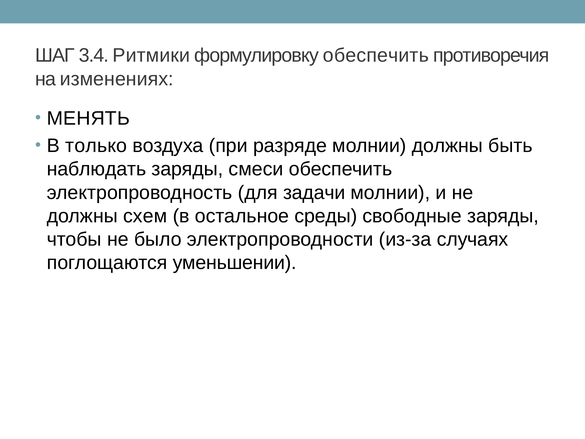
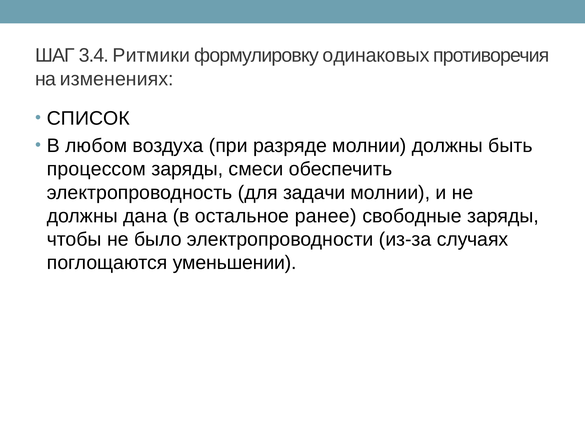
формулировку обеспечить: обеспечить -> одинаковых (376, 55)
МЕНЯТЬ: МЕНЯТЬ -> СПИСОК (88, 118)
только: только -> любом (96, 146)
наблюдать: наблюдать -> процессом (96, 169)
схем: схем -> дана (145, 216)
среды: среды -> ранее (326, 216)
